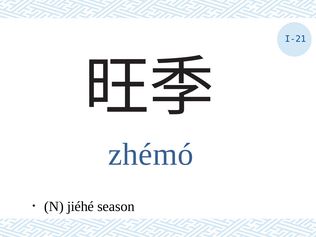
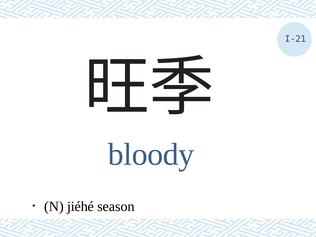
zhémó: zhémó -> bloody (151, 154)
